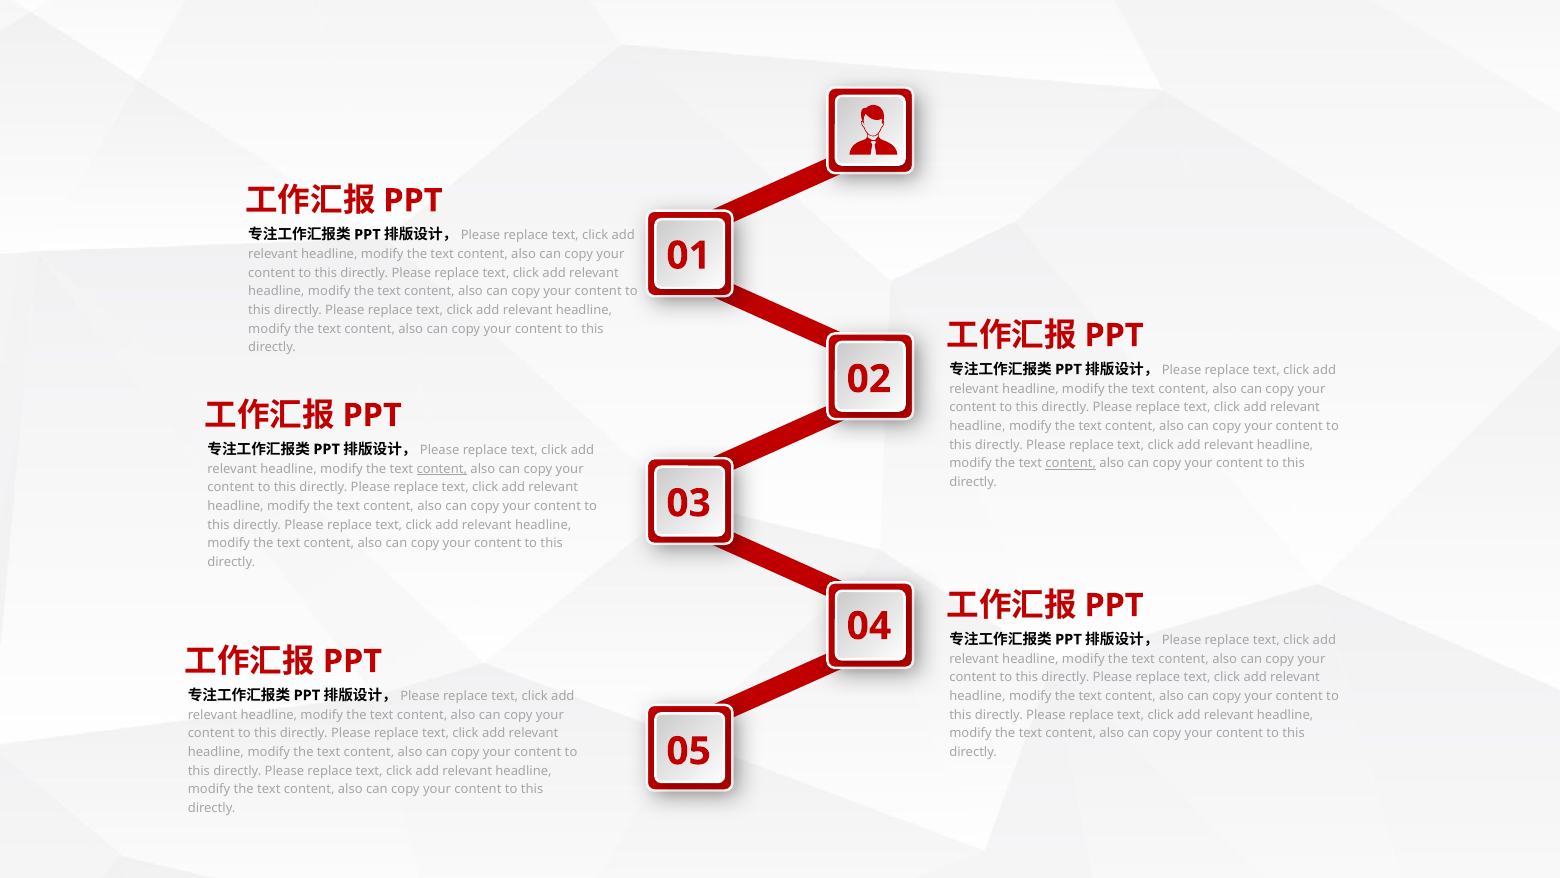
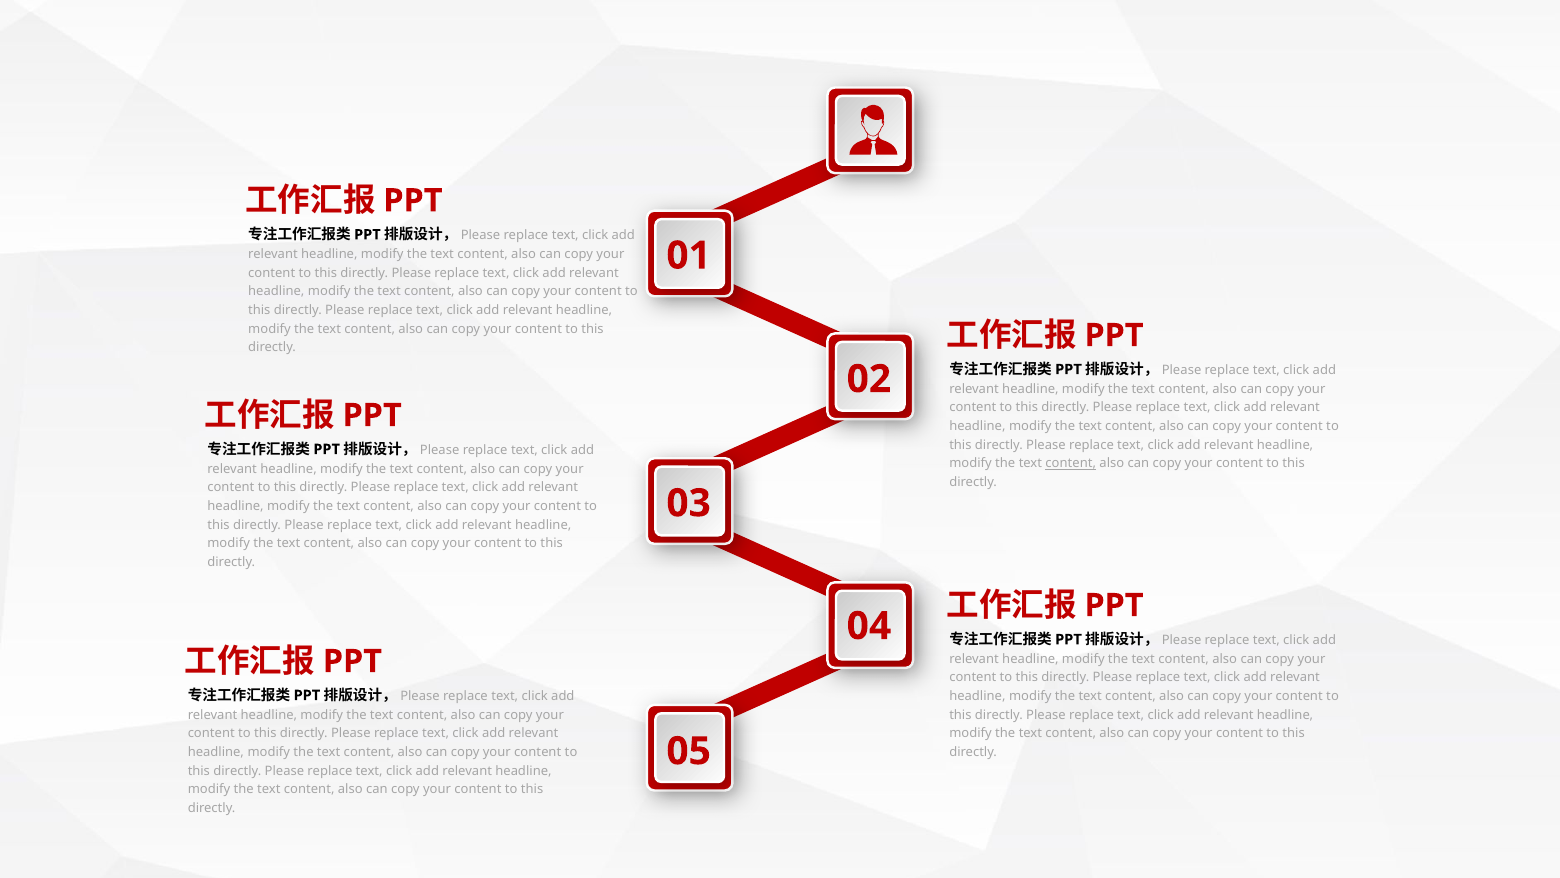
content underline: present -> none (442, 469)
